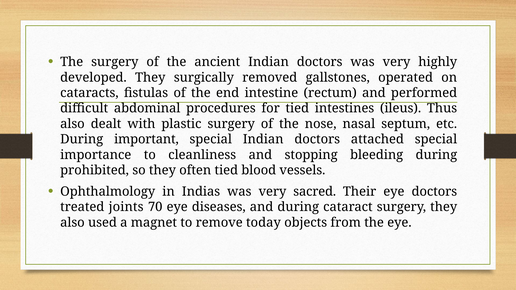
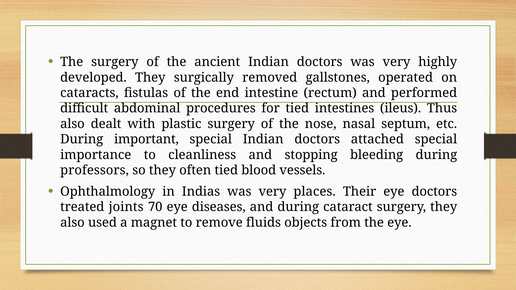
prohibited: prohibited -> professors (95, 170)
sacred: sacred -> places (315, 192)
today: today -> fluids (263, 223)
